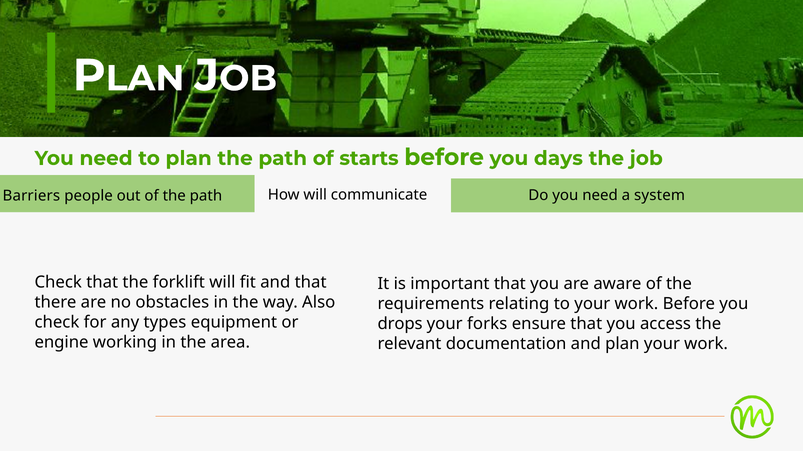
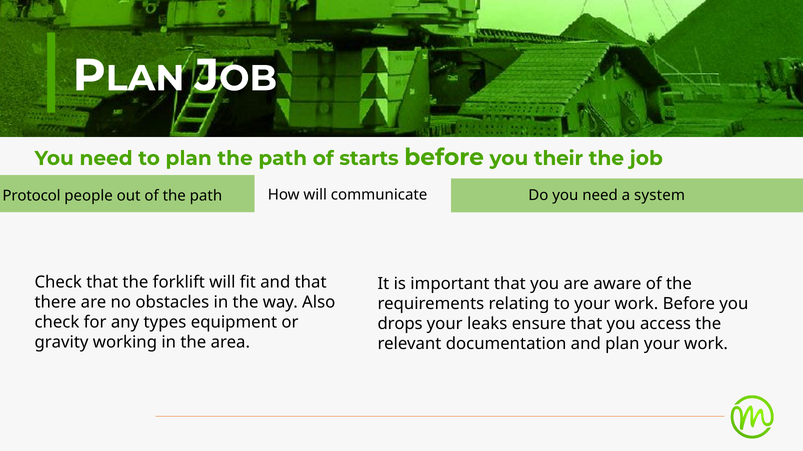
days: days -> their (559, 159)
Barriers: Barriers -> Protocol (32, 196)
forks: forks -> leaks (487, 324)
engine: engine -> gravity (62, 343)
